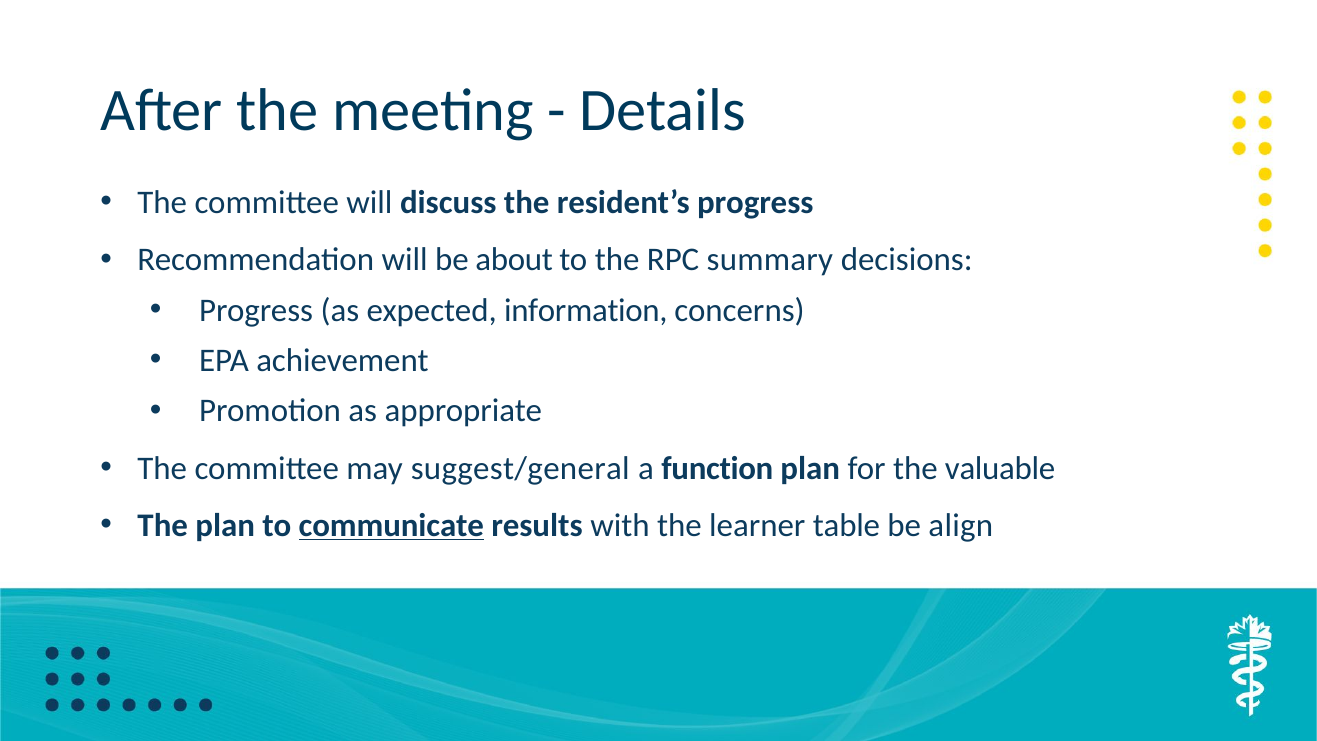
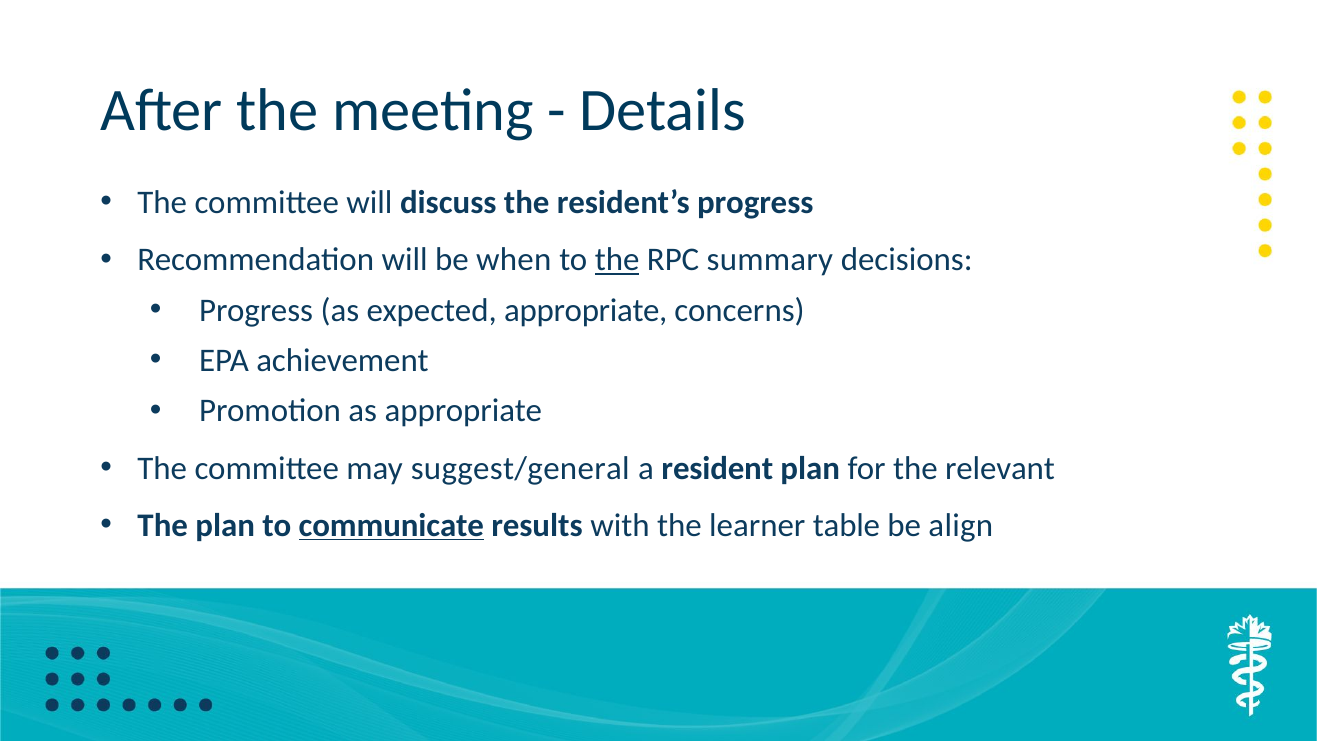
about: about -> when (514, 260)
the underline: none -> present (617, 260)
expected information: information -> appropriate (586, 310)
function: function -> resident (717, 468)
valuable: valuable -> relevant (1000, 468)
